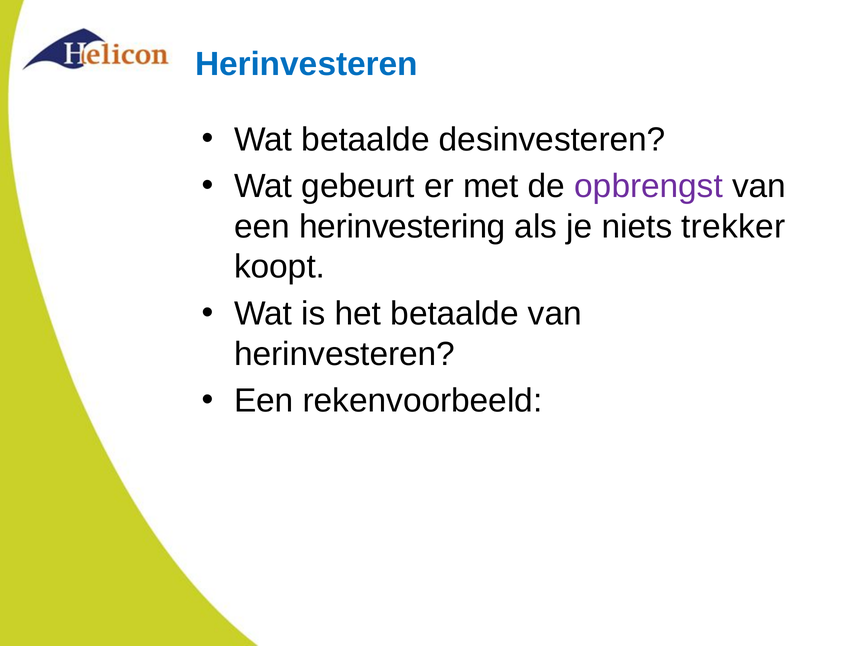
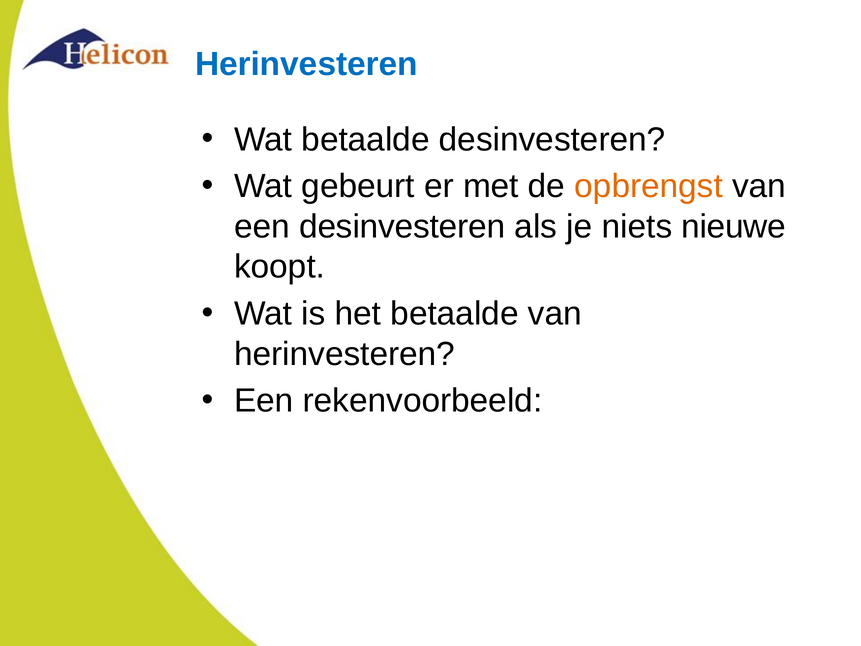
opbrengst colour: purple -> orange (649, 186)
een herinvestering: herinvestering -> desinvesteren (402, 227)
trekker: trekker -> nieuwe (734, 227)
